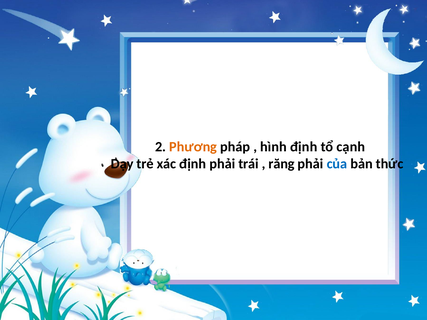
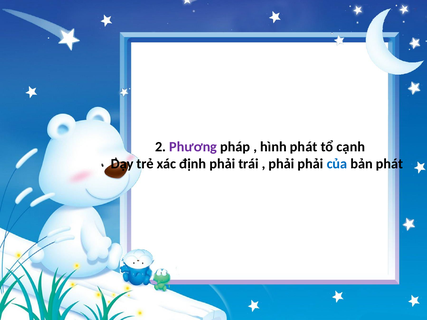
Phương colour: orange -> purple (193, 147)
hình định: định -> phát (304, 147)
răng: răng -> phải (282, 164)
bản thức: thức -> phát (390, 164)
